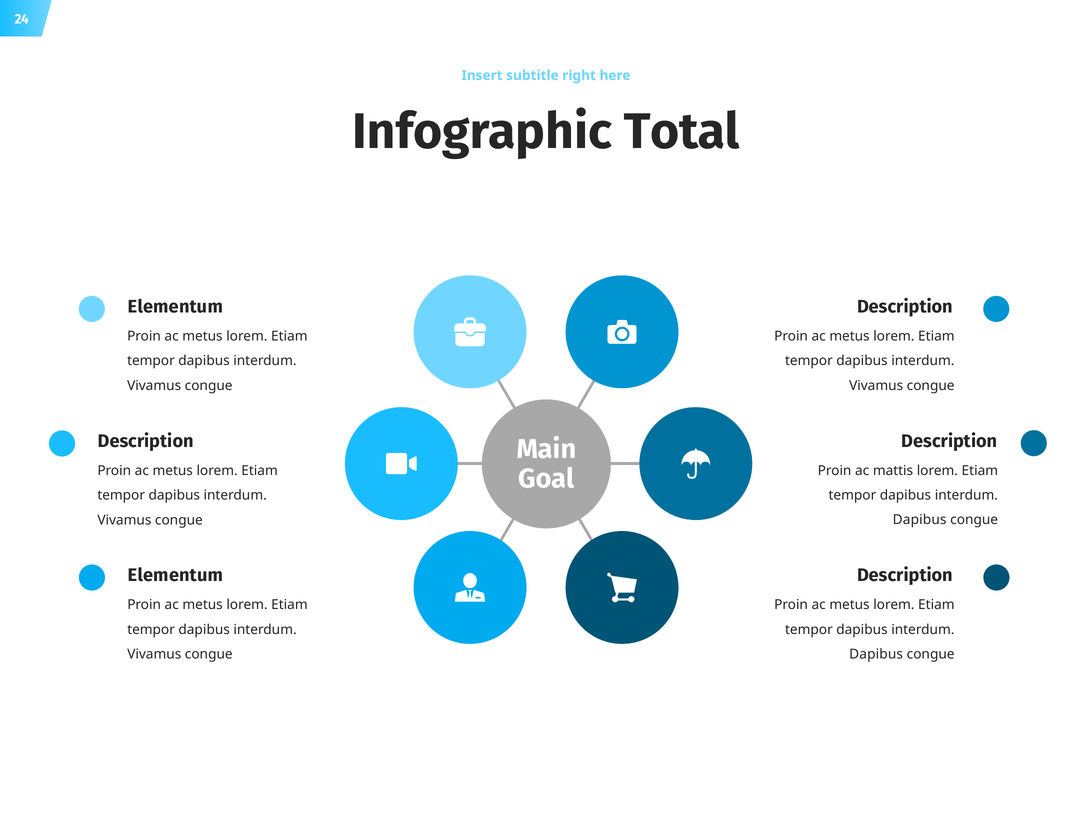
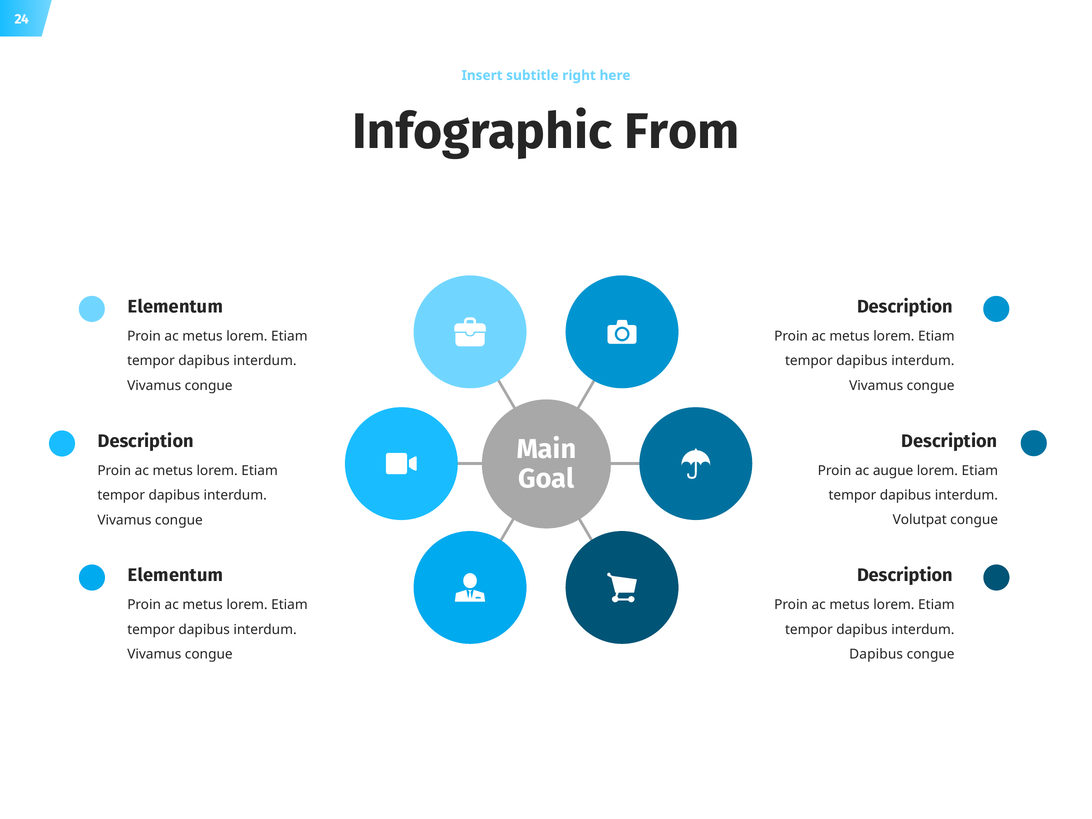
Total: Total -> From (682, 132)
mattis: mattis -> augue (893, 471)
Dapibus: Dapibus -> Volutpat (920, 520)
